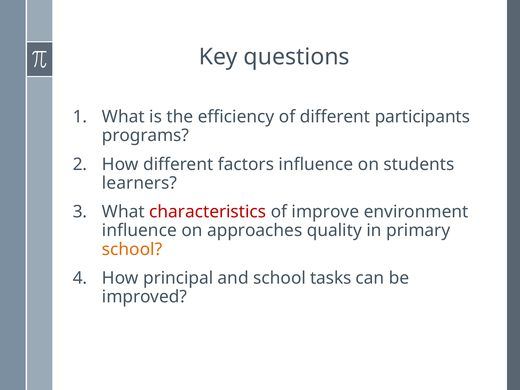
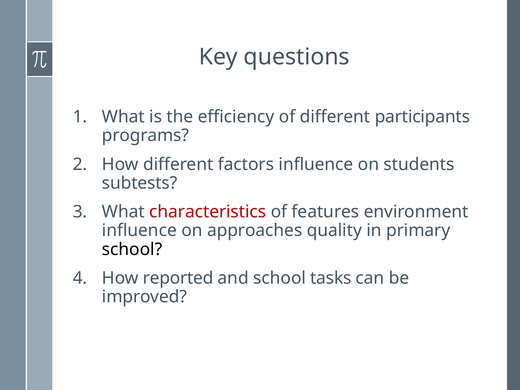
learners: learners -> subtests (140, 183)
improve: improve -> features (325, 212)
school colour: orange -> black (132, 249)
principal: principal -> reported (178, 278)
